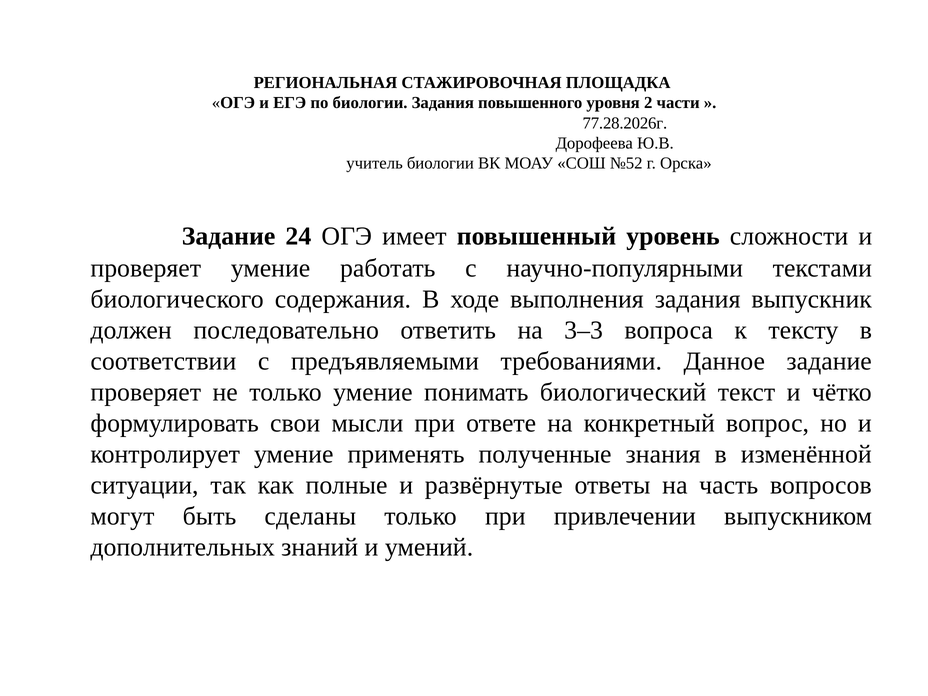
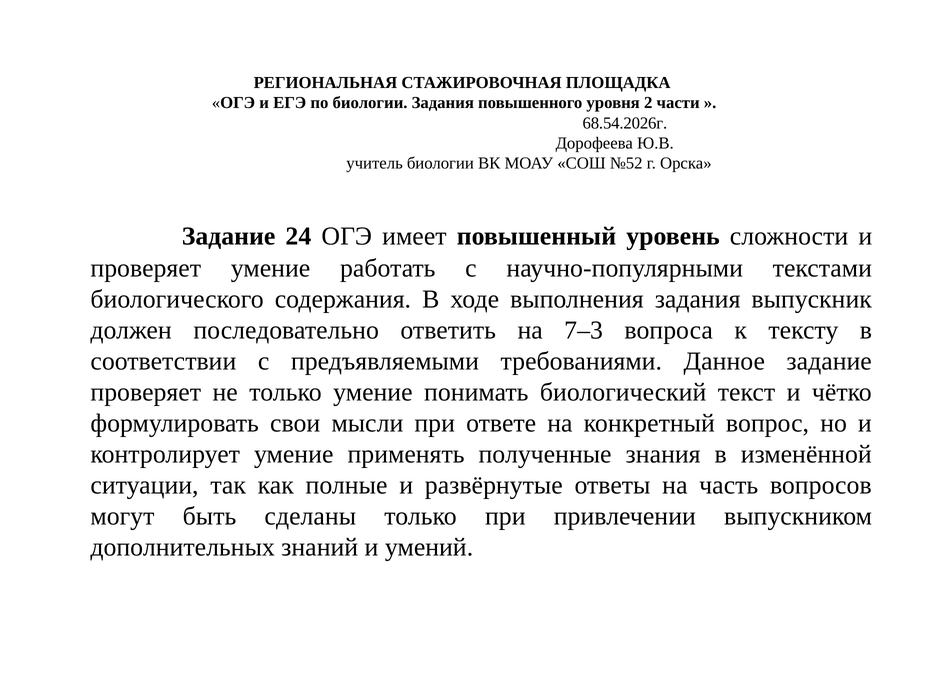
77.28.2026г: 77.28.2026г -> 68.54.2026г (625, 123)
3–3: 3–3 -> 7–3 (584, 330)
